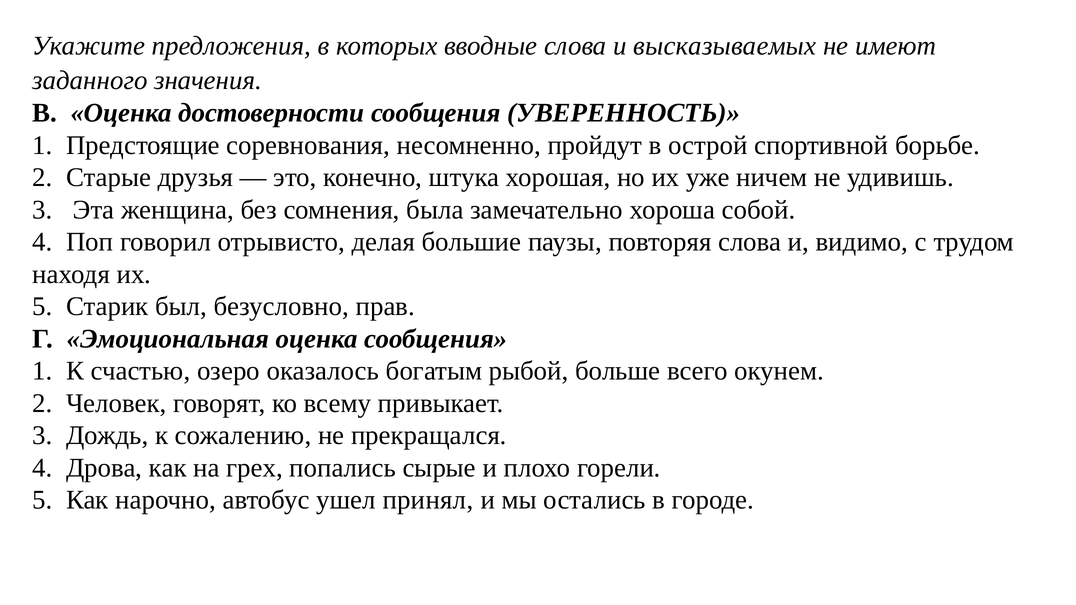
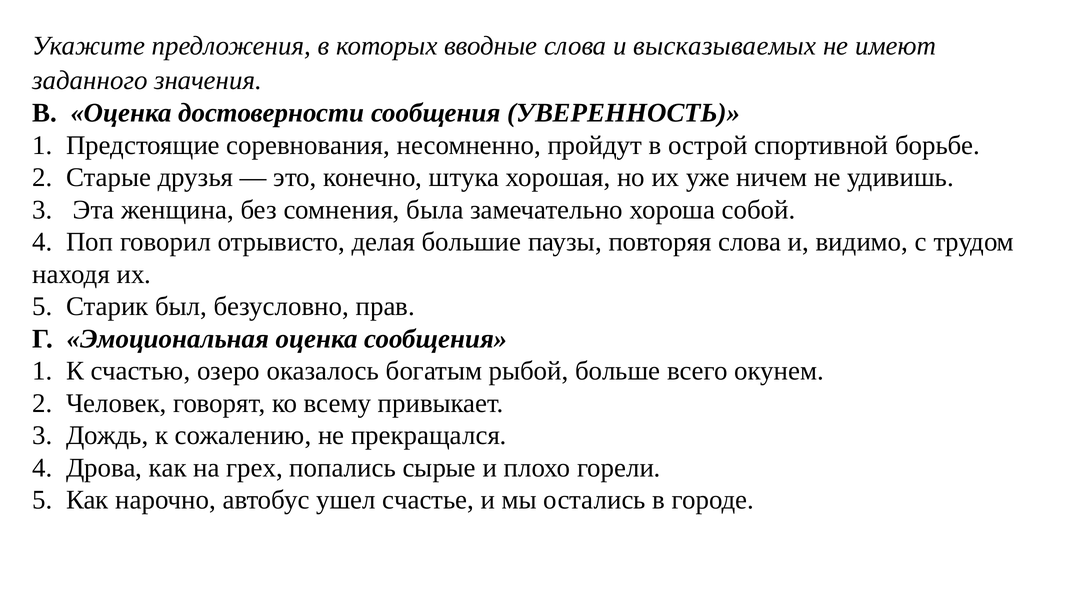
принял: принял -> счастье (428, 500)
